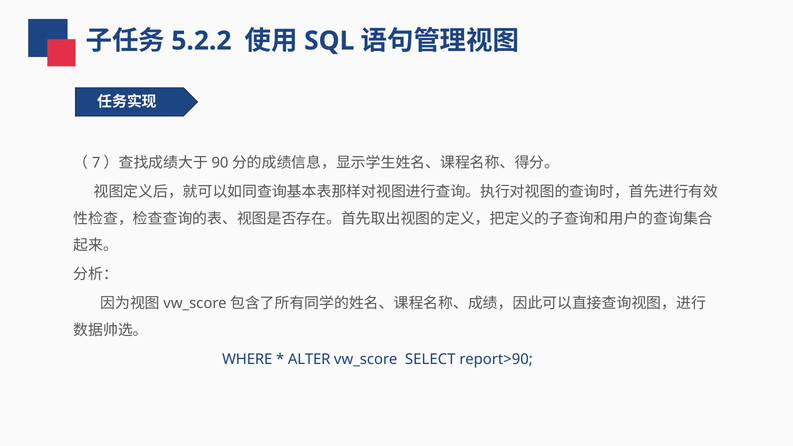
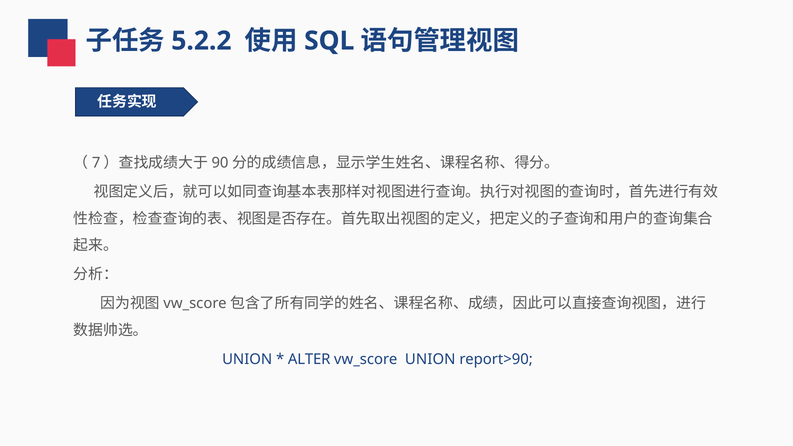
WHERE: WHERE -> UNION (247, 359)
vw_score SELECT: SELECT -> UNION (430, 359)
